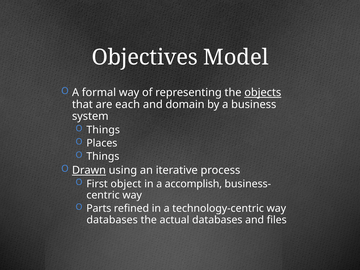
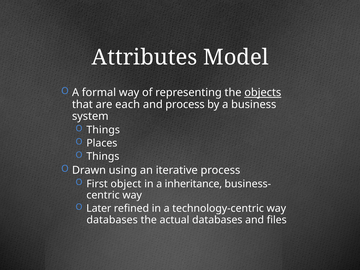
Objectives: Objectives -> Attributes (145, 57)
and domain: domain -> process (185, 104)
Drawn underline: present -> none (89, 170)
accomplish: accomplish -> inheritance (193, 184)
Parts: Parts -> Later (99, 208)
